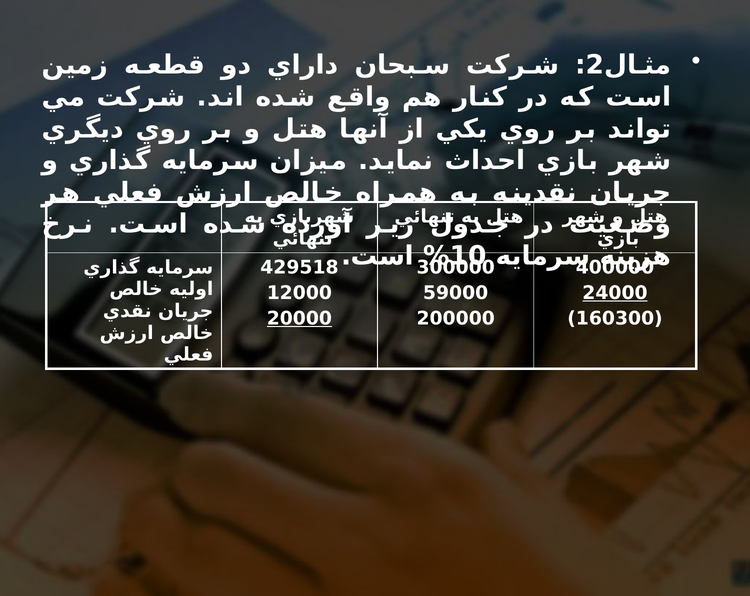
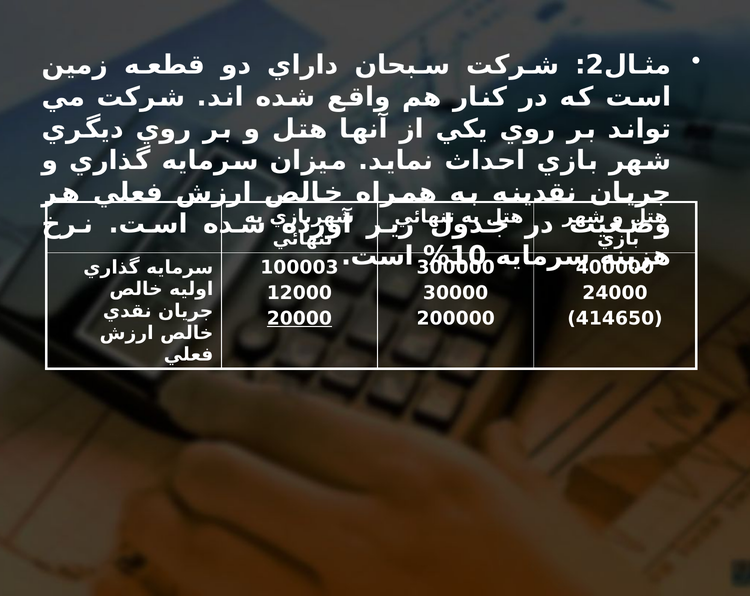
429518: 429518 -> 100003 (299, 267)
59000: 59000 -> 30000 (456, 293)
24000 underline: present -> none (615, 293)
160300: 160300 -> 414650 (615, 318)
